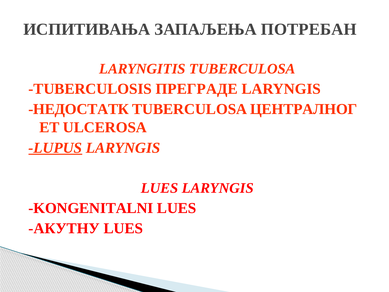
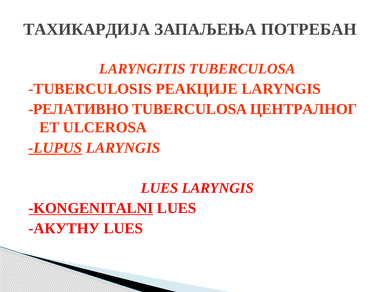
ИСПИТИВАЊА: ИСПИТИВАЊА -> ТАХИКАРДИЈА (87, 29)
ПРЕГРАДЕ: ПРЕГРАДЕ -> РЕАКЦИЈЕ (197, 89)
НЕДОСТАТК: НЕДОСТАТК -> РЕЛАТИВНО (79, 109)
KONGENITALNI underline: none -> present (91, 208)
